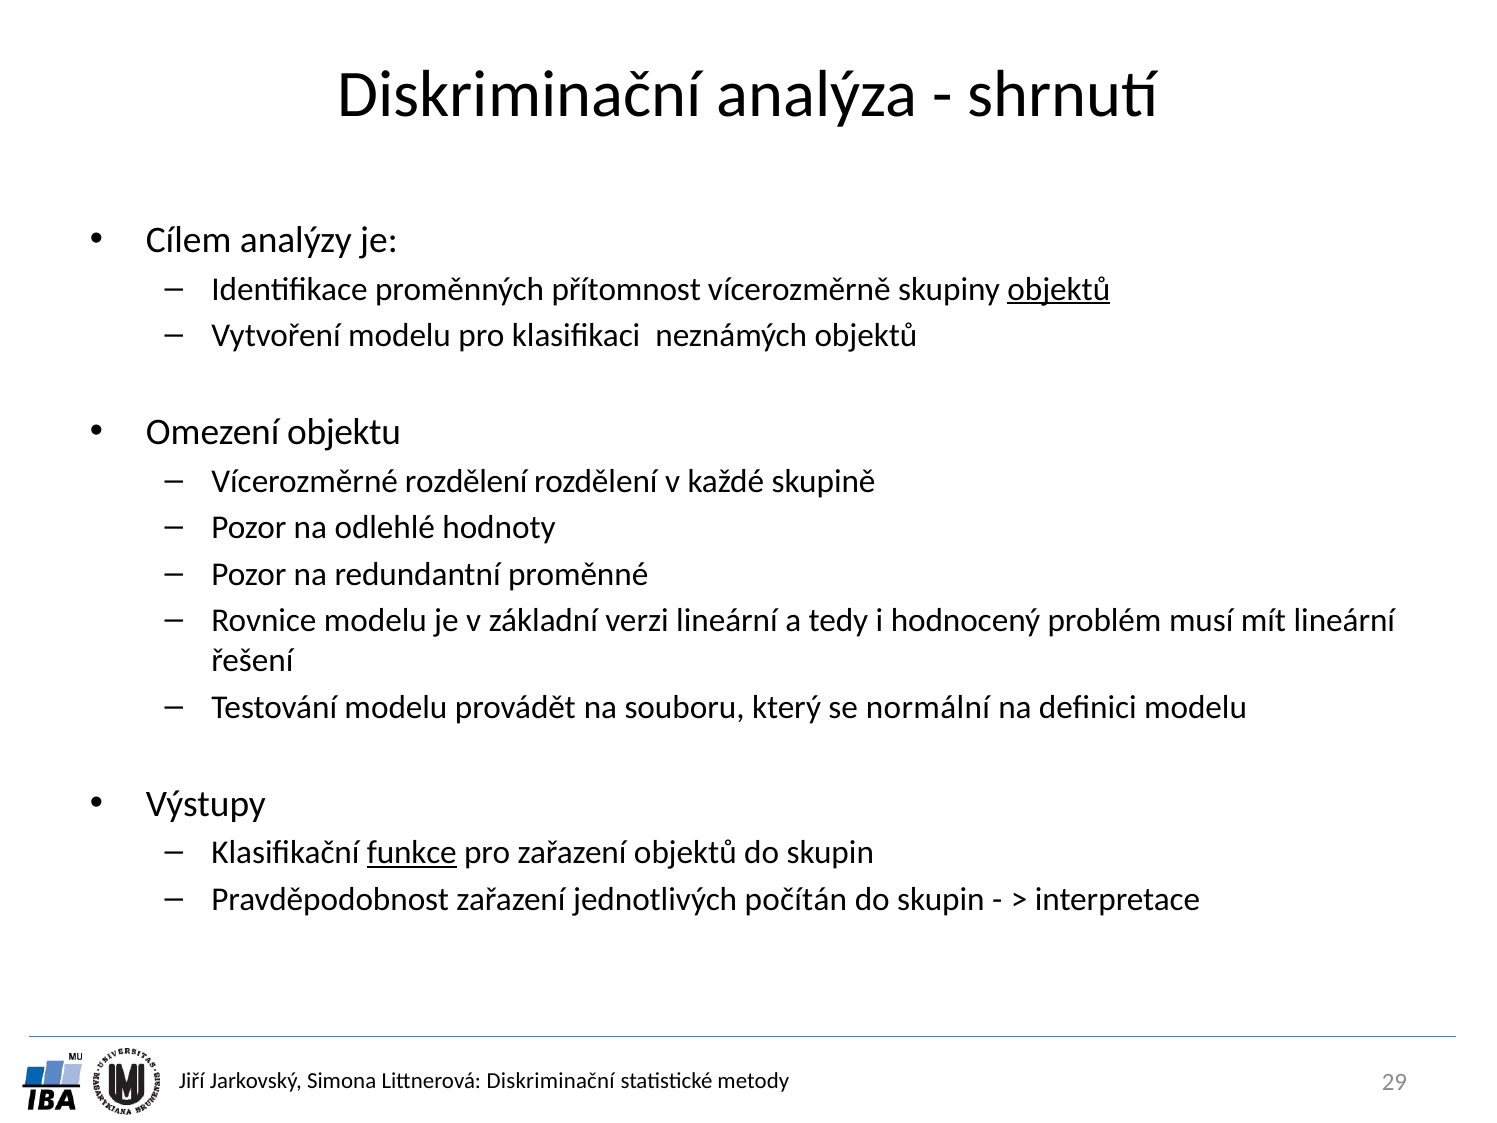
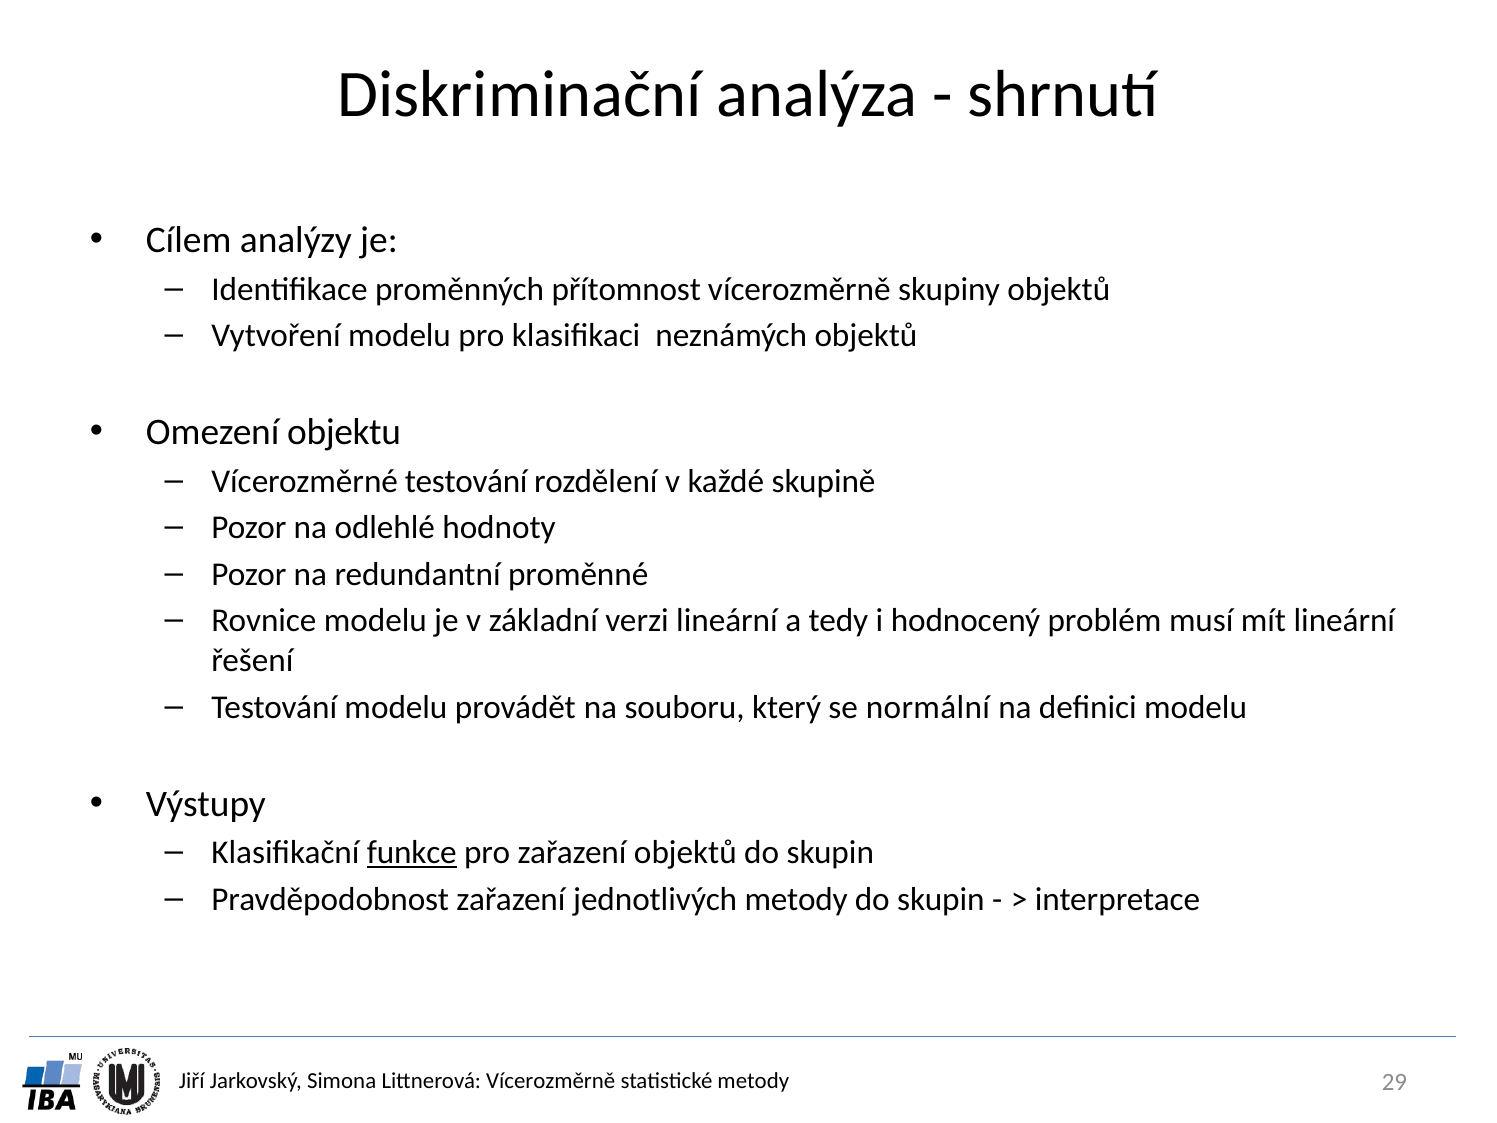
objektů underline: present -> none (1059, 289)
Vícerozměrné rozdělení: rozdělení -> testování (466, 481)
jednotlivých počítán: počítán -> metody (796, 899)
Diskriminační: Diskriminační -> Vícerozměrně (551, 1081)
